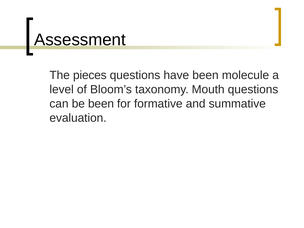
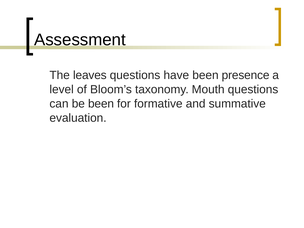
pieces: pieces -> leaves (90, 75)
molecule: molecule -> presence (246, 75)
